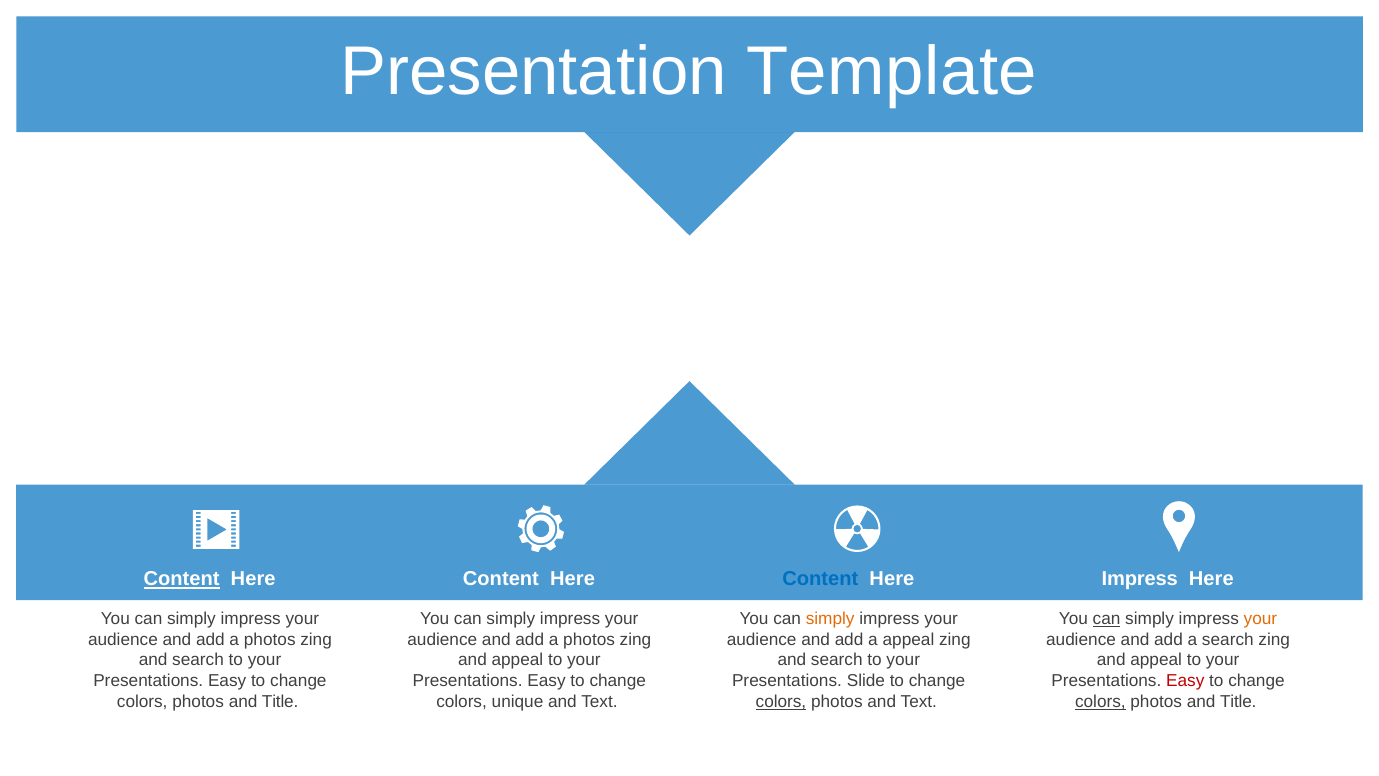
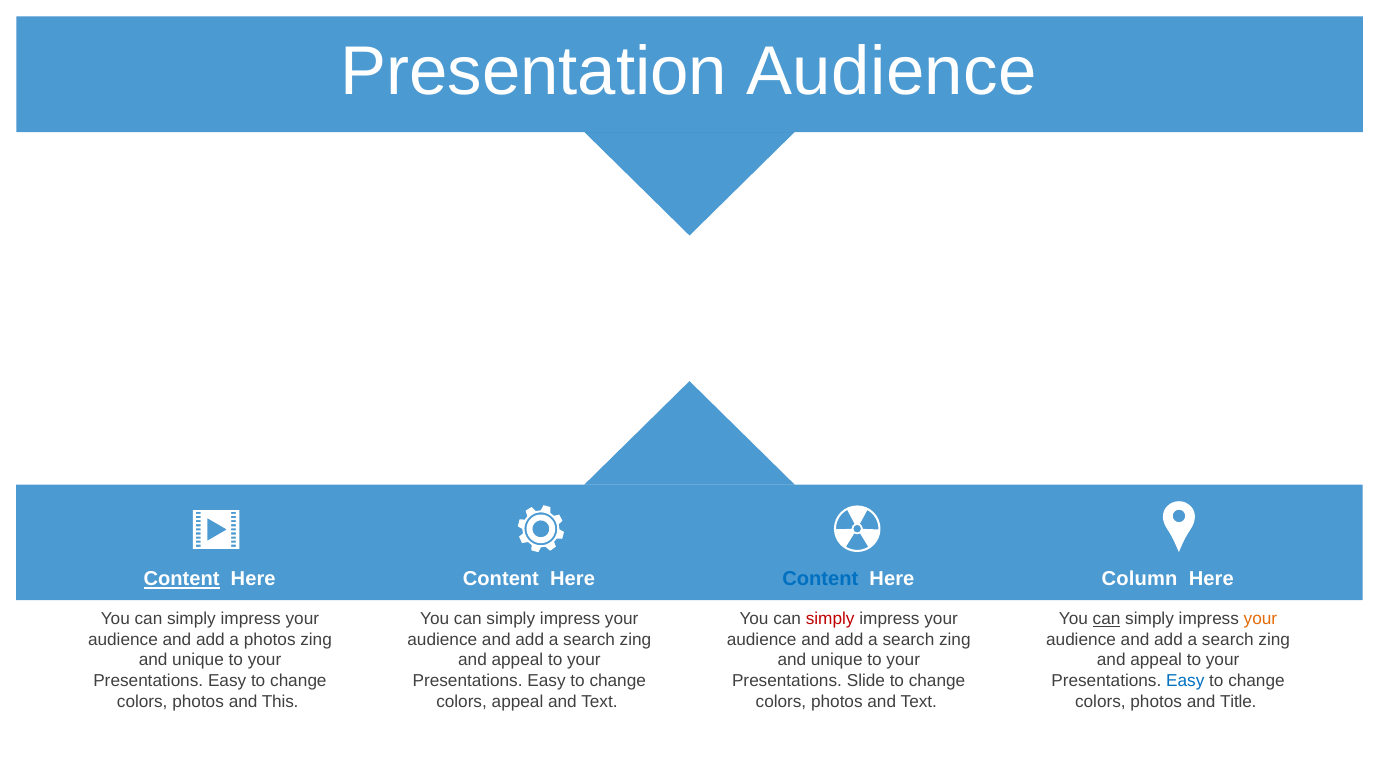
Presentation Template: Template -> Audience (892, 72)
Impress: Impress -> Column (1140, 579)
simply colour: orange -> red (830, 619)
photos: photos -> search (589, 639)
appeal: appeal -> search (908, 639)
search: search -> unique (198, 660)
search: search -> unique (837, 660)
Easy colour: red -> blue (1185, 681)
Title: Title -> This (280, 701)
colors unique: unique -> appeal (518, 701)
colors underline: present -> none (781, 701)
colors underline: present -> none (1100, 701)
